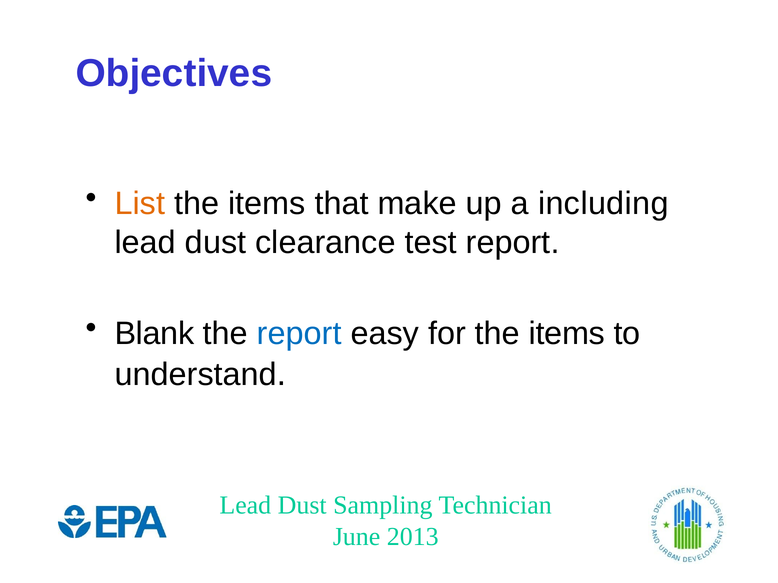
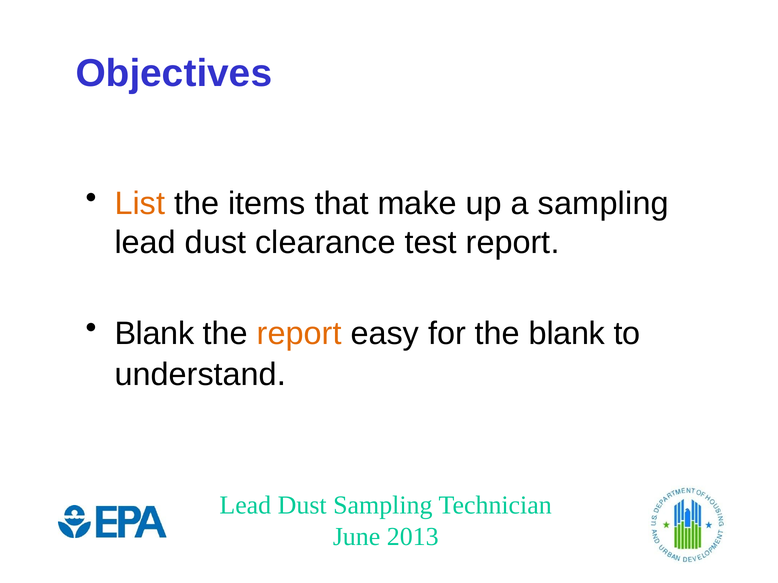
a including: including -> sampling (603, 204)
report colour: blue -> orange (299, 334)
for the items: items -> blank (567, 334)
